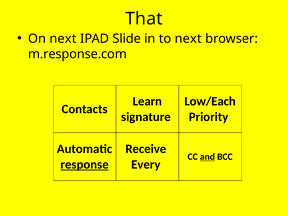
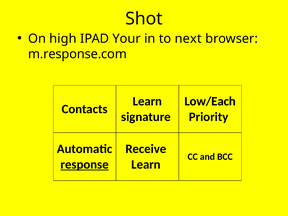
That: That -> Shot (144, 19)
On next: next -> high (63, 39)
Slide: Slide -> Your (127, 39)
and underline: present -> none (207, 157)
Every: Every -> Learn (146, 165)
